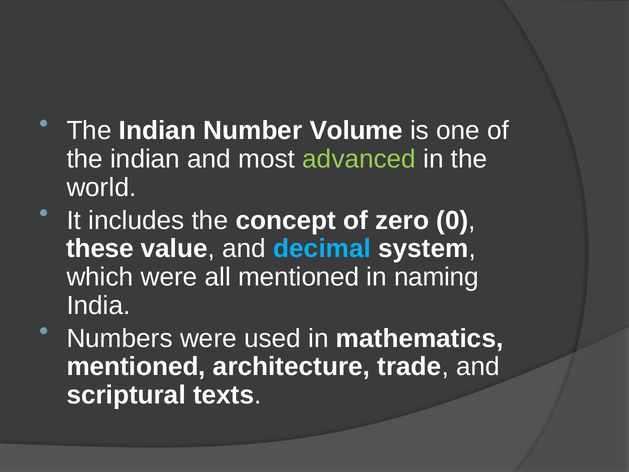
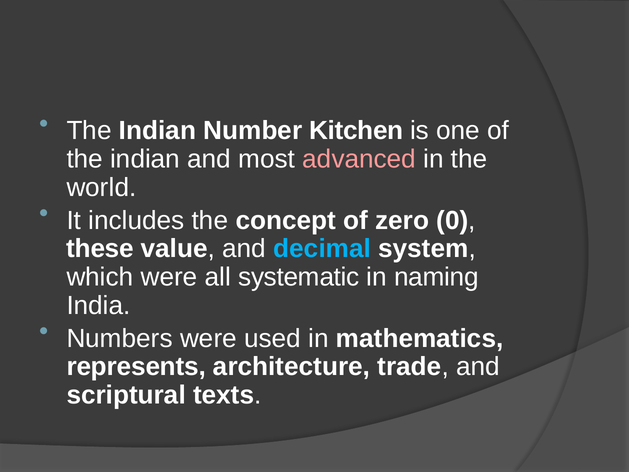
Volume: Volume -> Kitchen (356, 131)
advanced colour: light green -> pink (359, 159)
all mentioned: mentioned -> systematic (299, 277)
mentioned: mentioned -> represents (136, 367)
